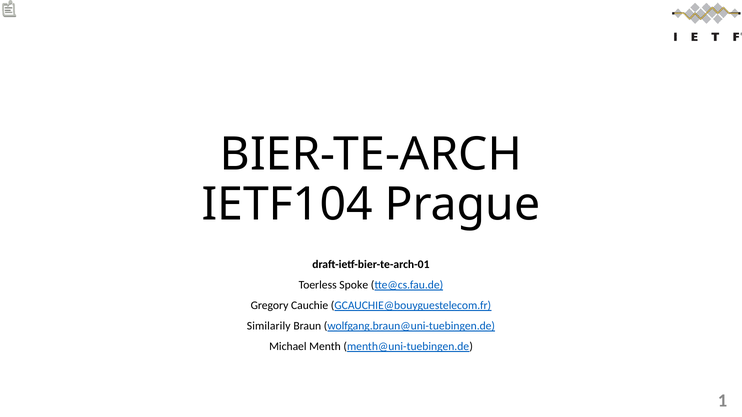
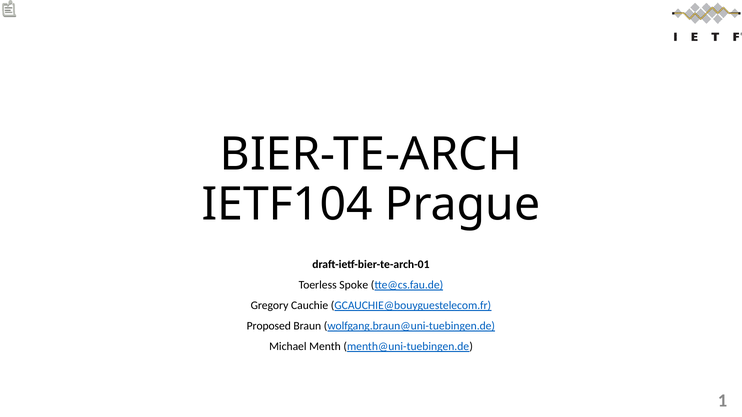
Similarily: Similarily -> Proposed (269, 326)
